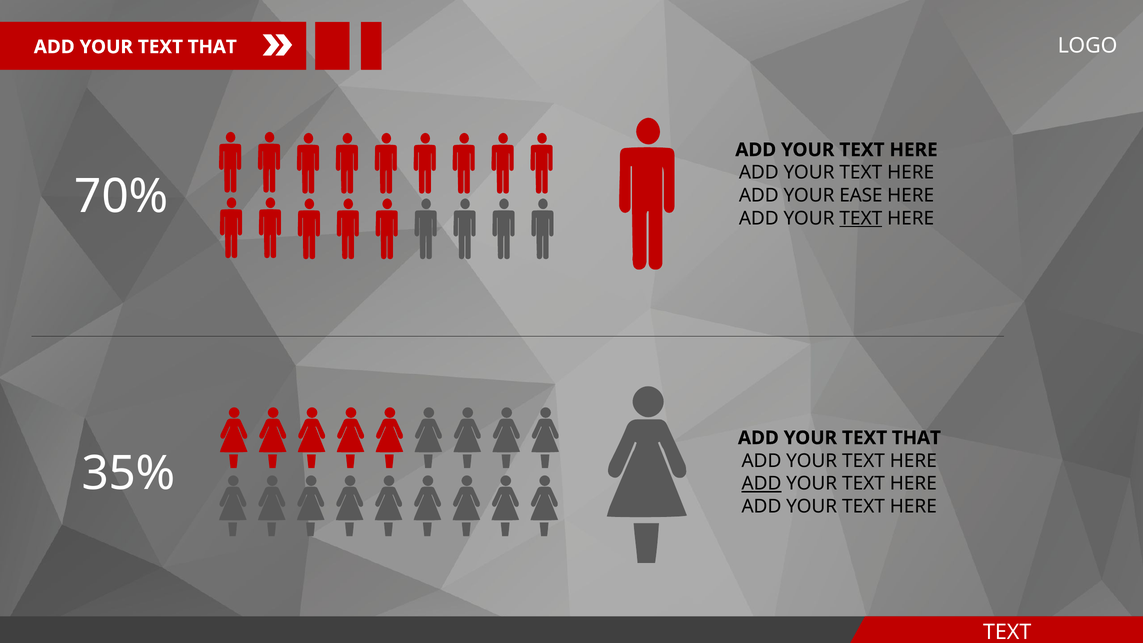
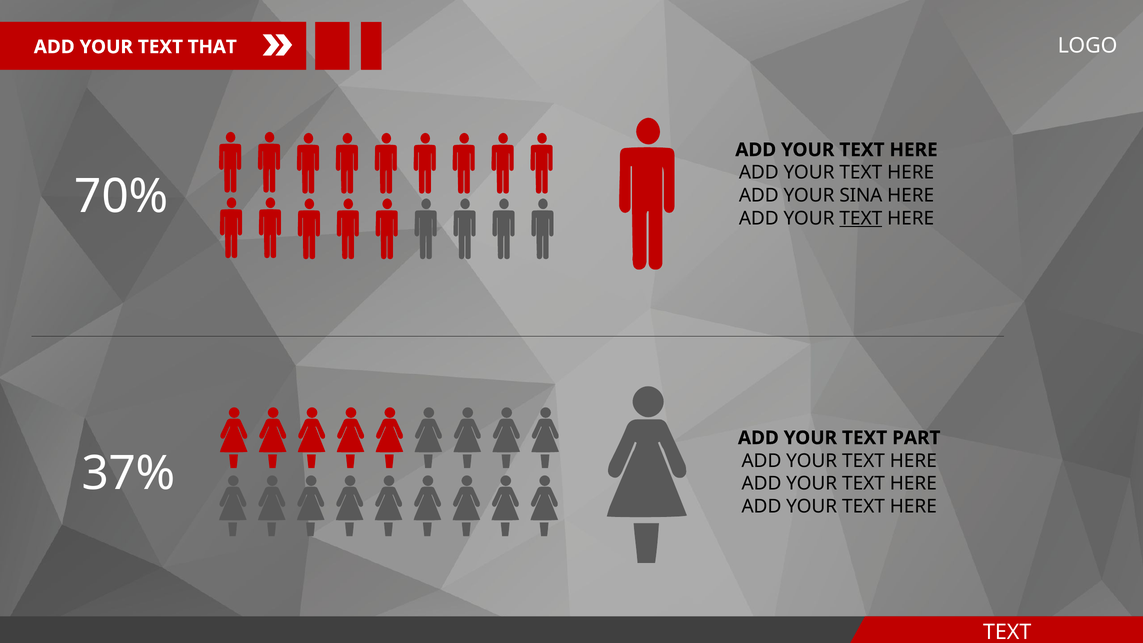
EASE: EASE -> SINA (861, 196)
THAT: THAT -> PART (916, 438)
35%: 35% -> 37% (128, 473)
ADD underline: present -> none (762, 484)
